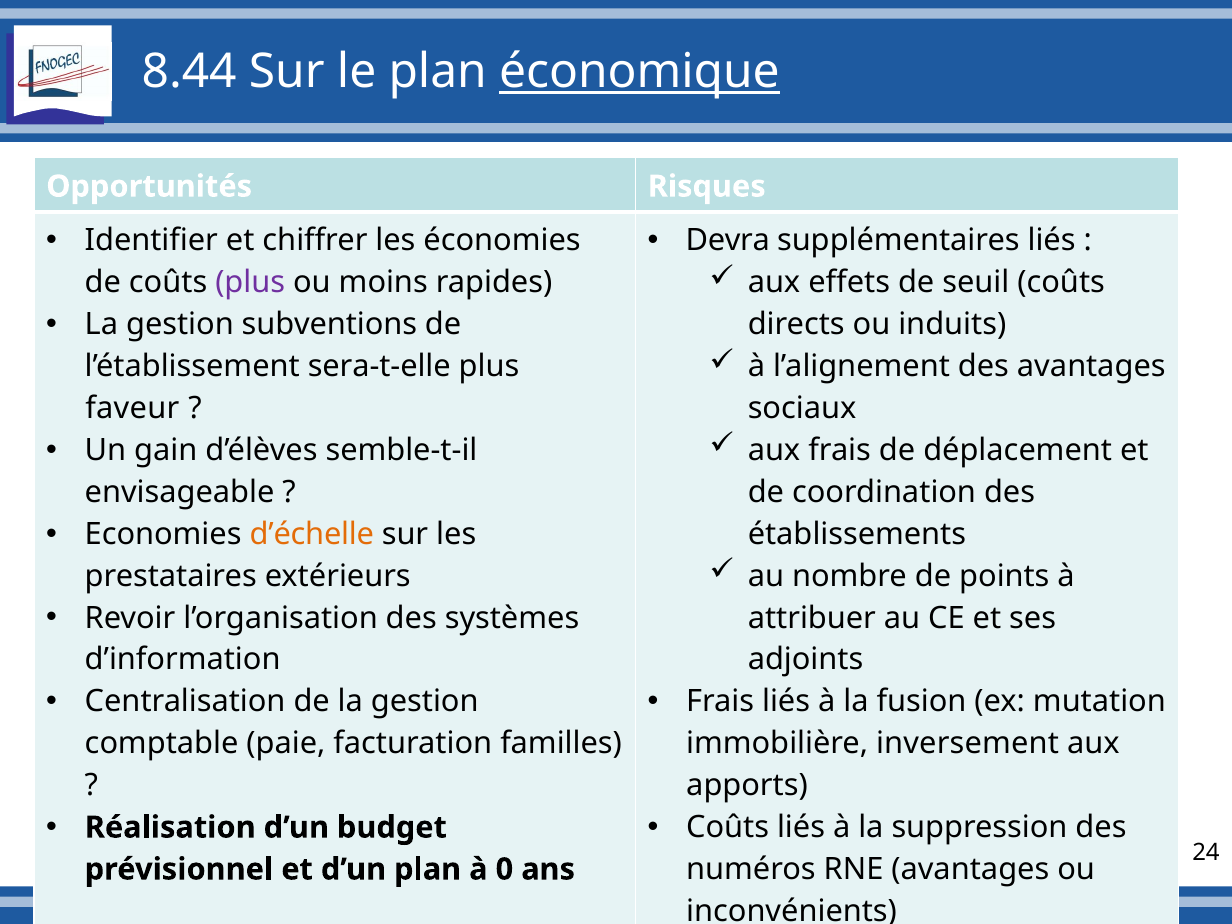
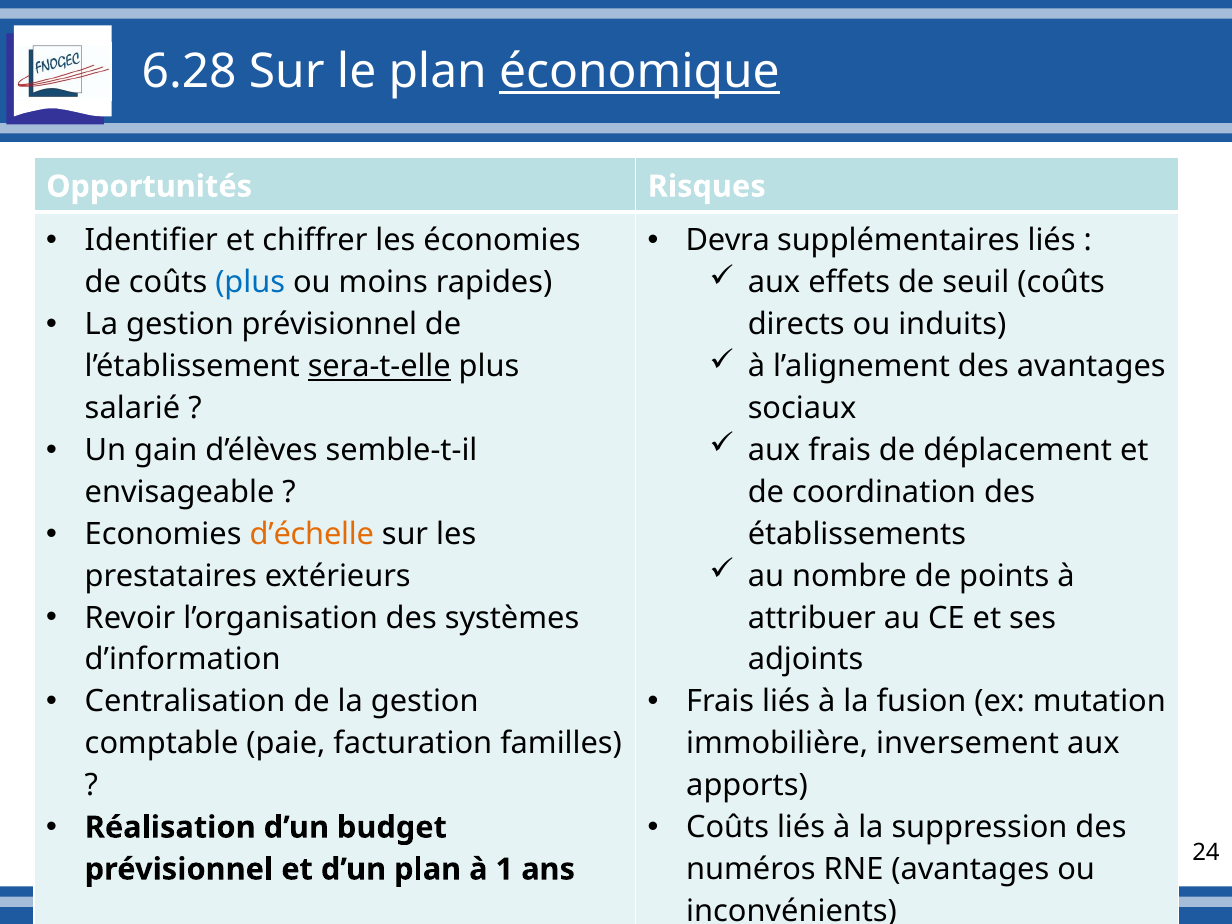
8.44: 8.44 -> 6.28 (189, 72)
plus colour: purple -> blue (250, 283)
gestion subventions: subventions -> prévisionnel (329, 325)
sera-t-elle underline: none -> present (379, 366)
faveur: faveur -> salarié (132, 408)
0: 0 -> 1 (504, 869)
